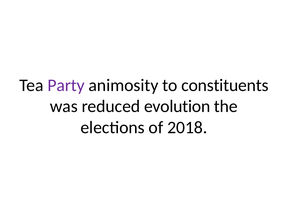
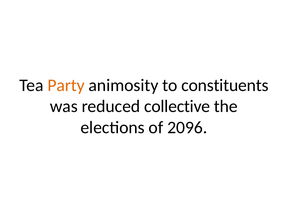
Party colour: purple -> orange (66, 85)
evolution: evolution -> collective (177, 106)
2018: 2018 -> 2096 (187, 127)
